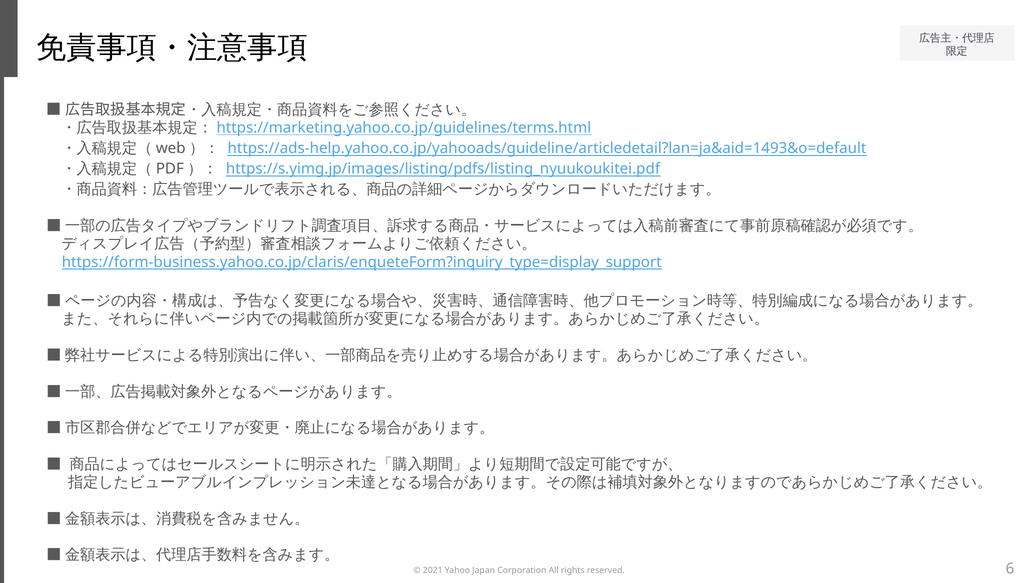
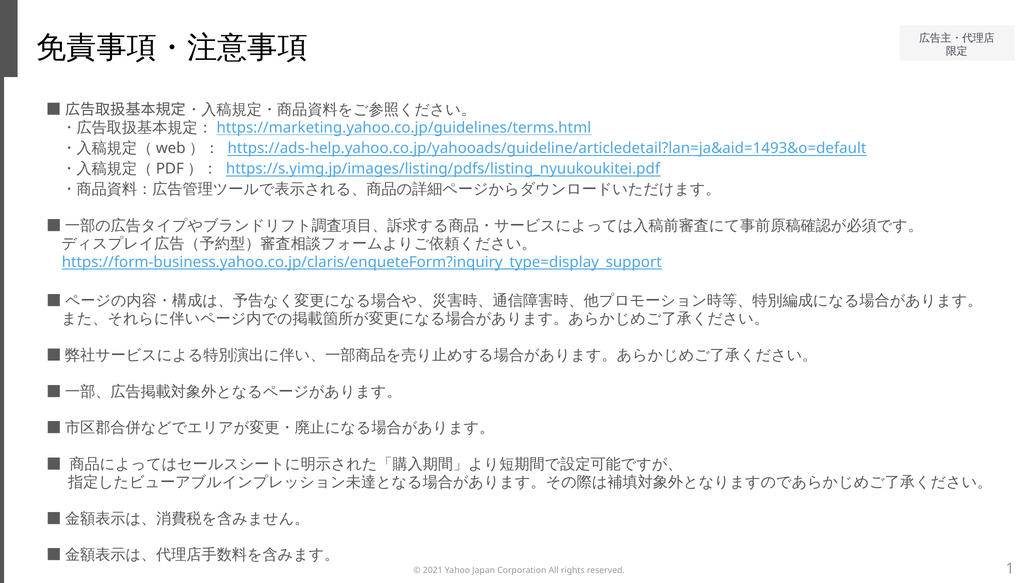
6: 6 -> 1 (1010, 568)
